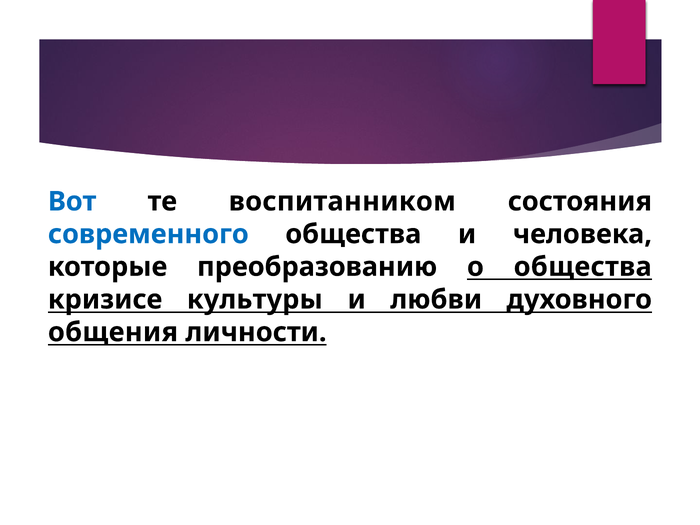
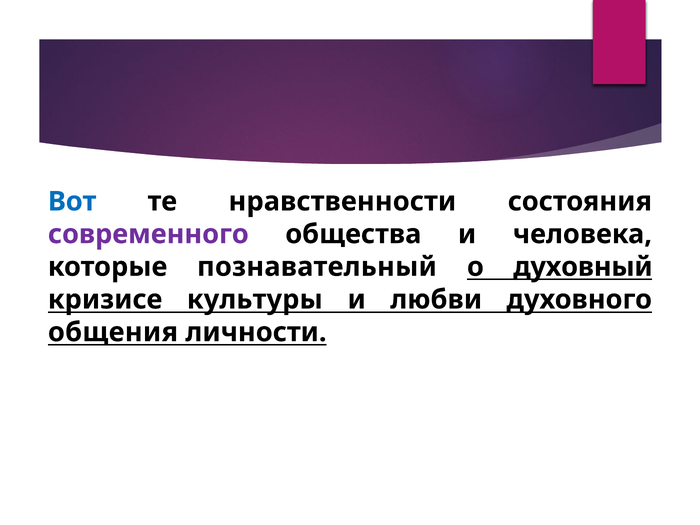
воспитанником: воспитанником -> нравственности (342, 201)
современного colour: blue -> purple (148, 234)
преобразованию: преобразованию -> познавательный (317, 267)
о общества: общества -> духовный (583, 267)
